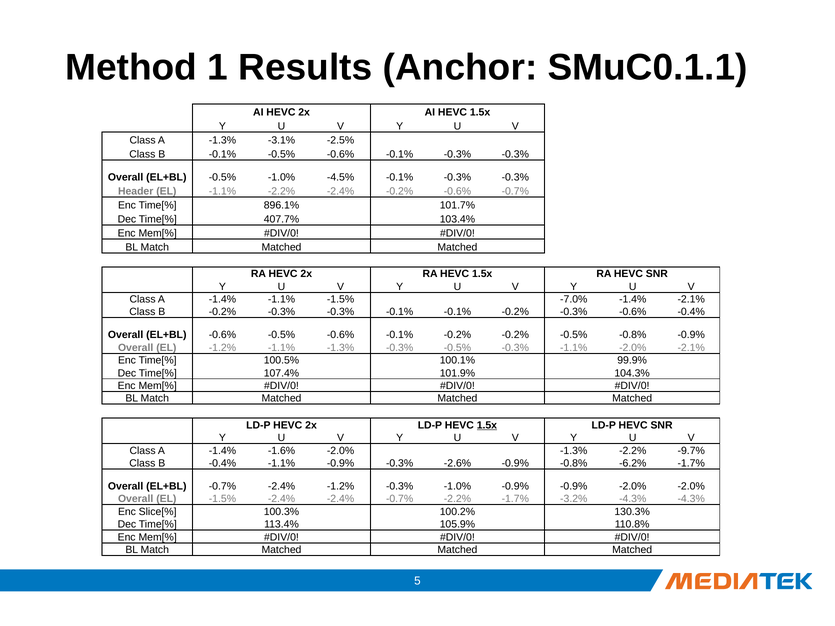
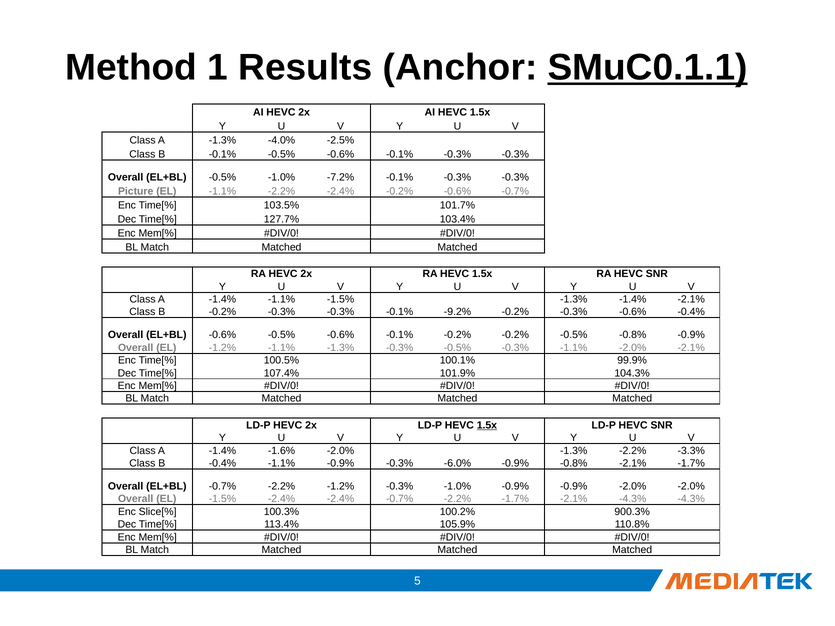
SMuC0.1.1 underline: none -> present (648, 68)
-3.1%: -3.1% -> -4.0% (282, 140)
-4.5%: -4.5% -> -7.2% (341, 177)
Header: Header -> Picture (136, 191)
896.1%: 896.1% -> 103.5% (281, 205)
407.7%: 407.7% -> 127.7% (281, 219)
-1.5% -7.0%: -7.0% -> -1.3% (574, 299)
-0.1% -0.1%: -0.1% -> -9.2% (457, 312)
-9.7%: -9.7% -> -3.3% (691, 451)
-2.6%: -2.6% -> -6.0% (457, 464)
-0.8% -6.2%: -6.2% -> -2.1% (633, 464)
EL+BL -0.7% -2.4%: -2.4% -> -2.2% (282, 486)
-1.7% -3.2%: -3.2% -> -2.1% (574, 499)
130.3%: 130.3% -> 900.3% (632, 512)
